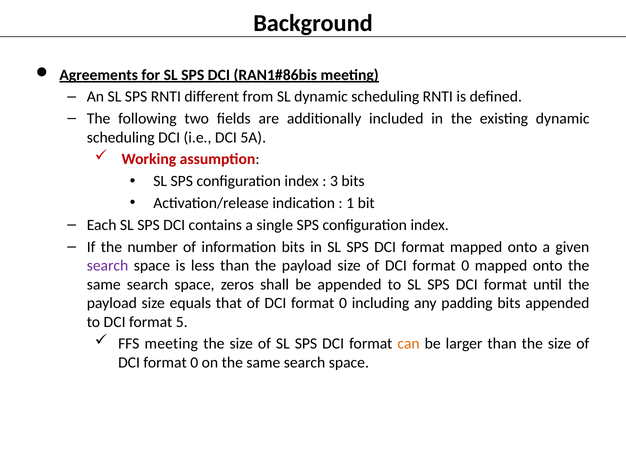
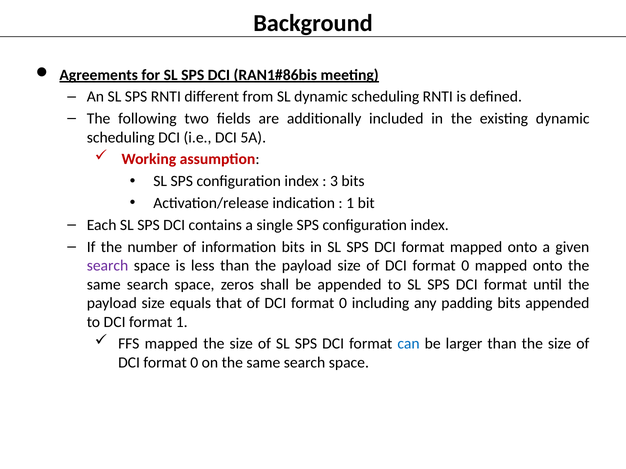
format 5: 5 -> 1 (182, 322)
FFS meeting: meeting -> mapped (171, 344)
can colour: orange -> blue (409, 344)
